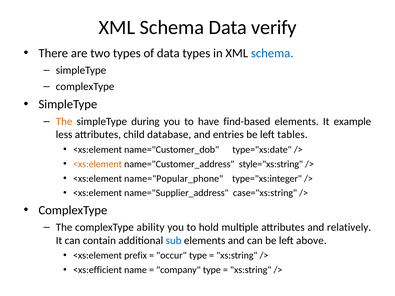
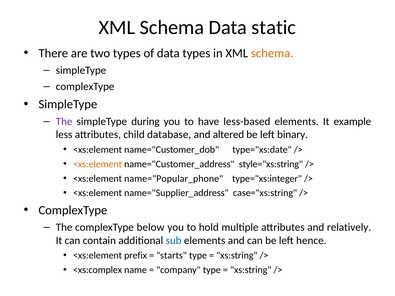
verify: verify -> static (274, 27)
schema colour: blue -> orange (272, 53)
The colour: orange -> purple (64, 121)
find-based: find-based -> less-based (247, 121)
entries: entries -> altered (228, 135)
tables: tables -> binary (293, 135)
ability: ability -> below (151, 227)
above: above -> hence (311, 241)
occur: occur -> starts (171, 256)
<xs:efficient: <xs:efficient -> <xs:complex (98, 270)
